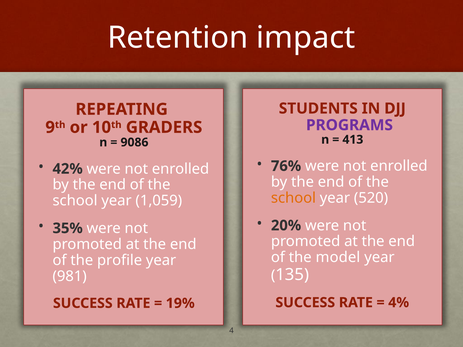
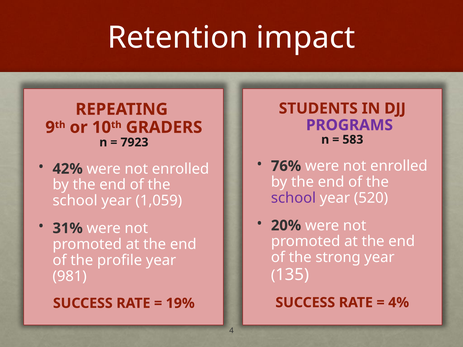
413: 413 -> 583 (353, 140)
9086: 9086 -> 7923 (134, 142)
school colour: orange -> purple (293, 198)
35%: 35% -> 31% (68, 228)
model: model -> strong (338, 258)
